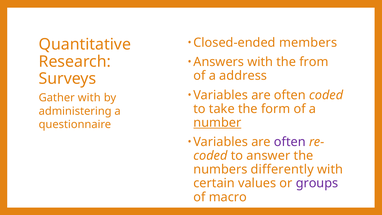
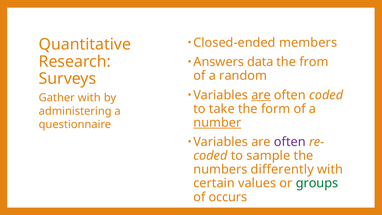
Answers with: with -> data (260, 62)
address: address -> random (243, 76)
are underline: none -> present (261, 95)
answer: answer -> sample (268, 156)
groups colour: purple -> green (317, 183)
macro: macro -> occurs (228, 197)
